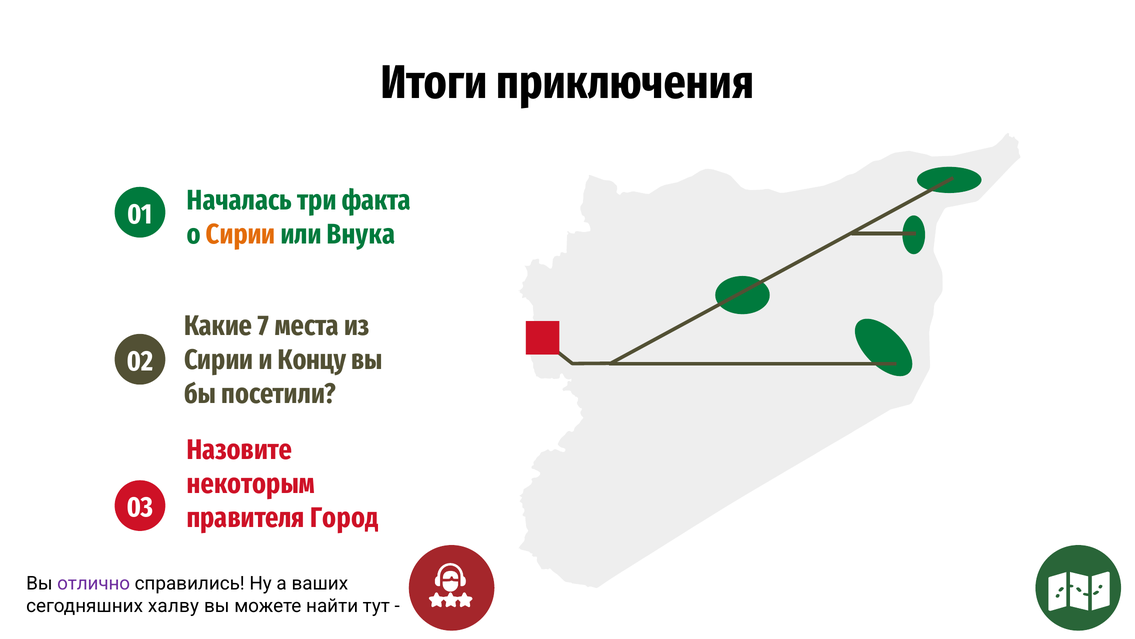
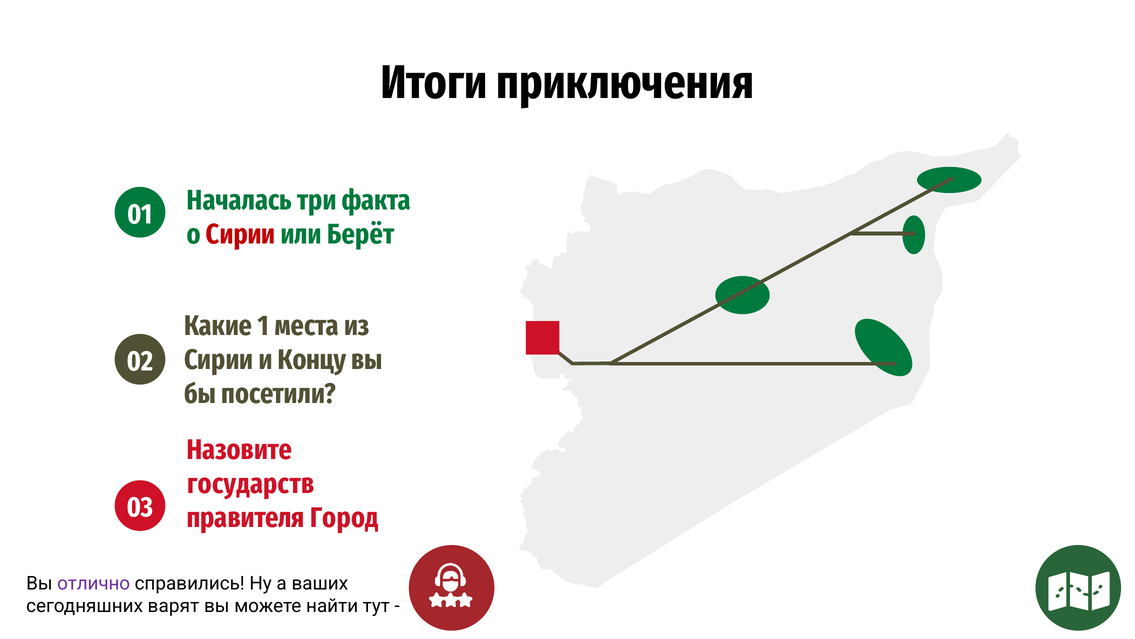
Сирии colour: orange -> red (241, 234)
Внука: Внука -> Берёт (361, 234)
7: 7 -> 1 (263, 326)
некоторым: некоторым -> государств (251, 483)
халву: халву -> варят (173, 606)
